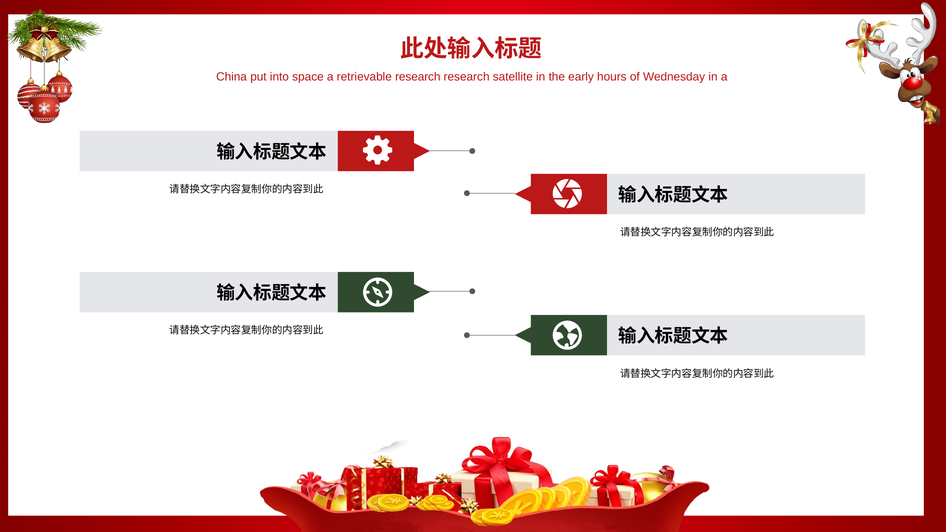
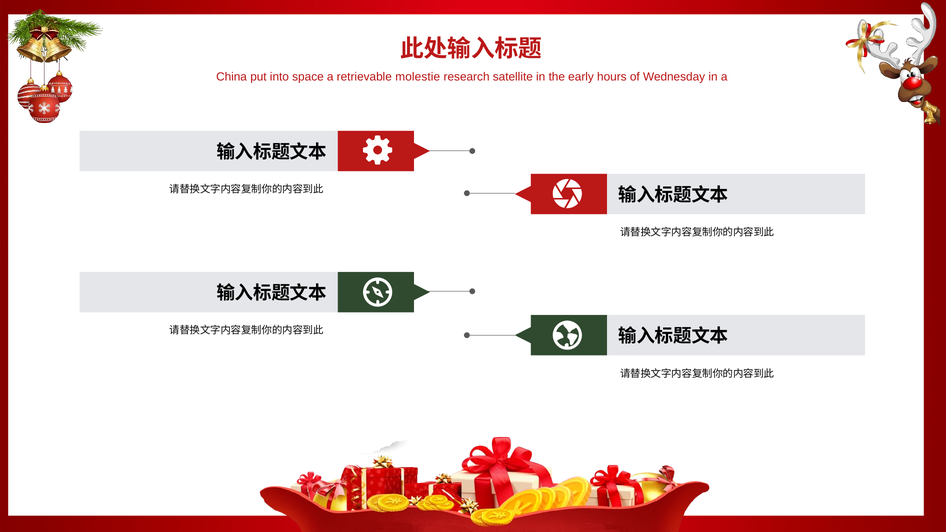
retrievable research: research -> molestie (418, 77)
